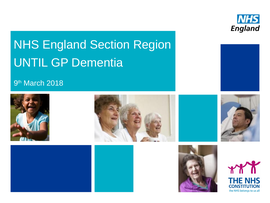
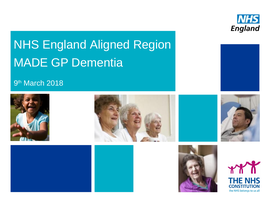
Section: Section -> Aligned (110, 45)
UNTIL: UNTIL -> MADE (31, 63)
